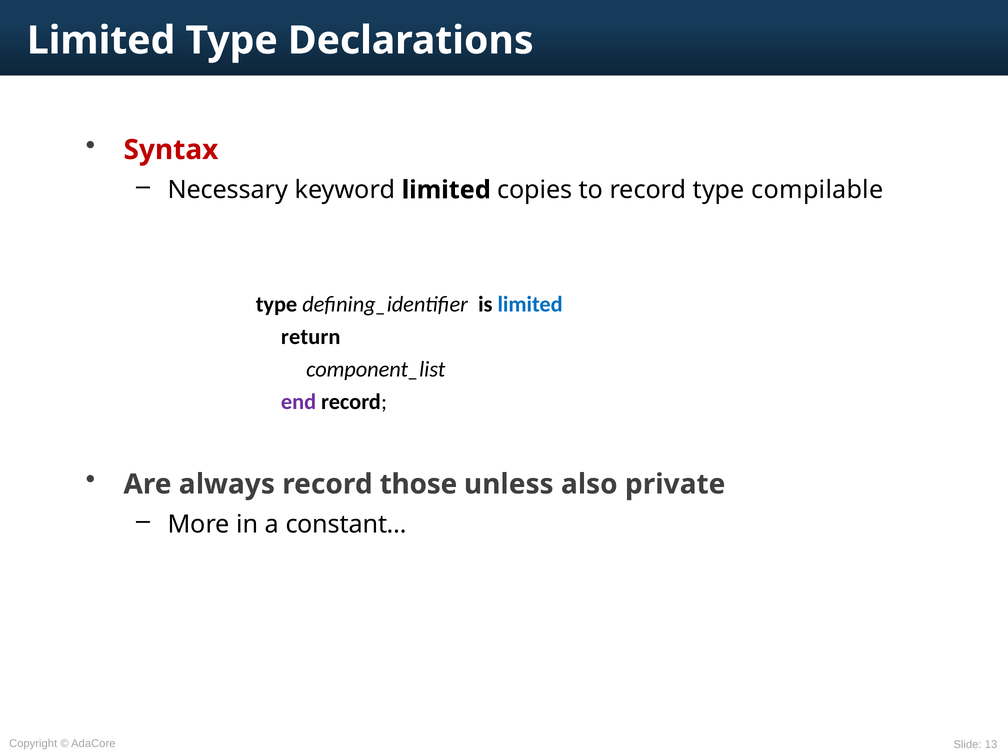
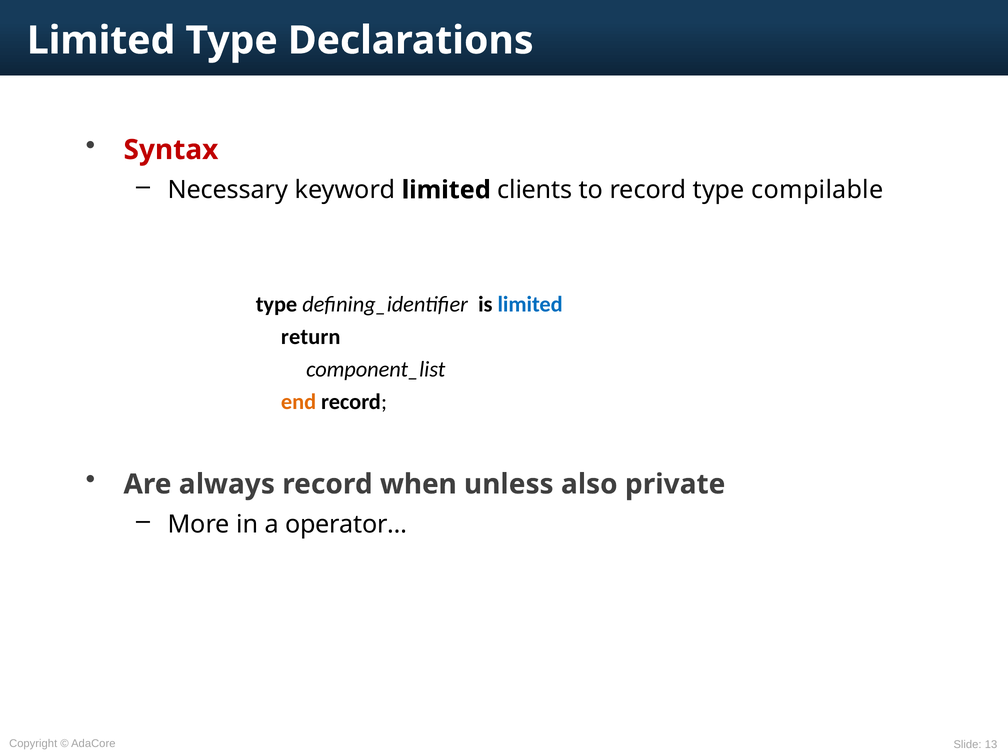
copies: copies -> clients (535, 190)
end colour: purple -> orange (299, 402)
those: those -> when (418, 484)
constant…: constant… -> operator… (346, 524)
